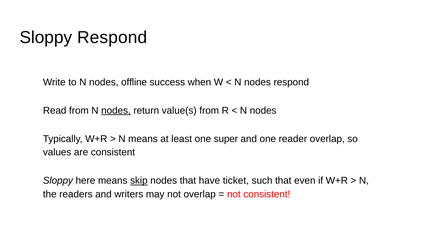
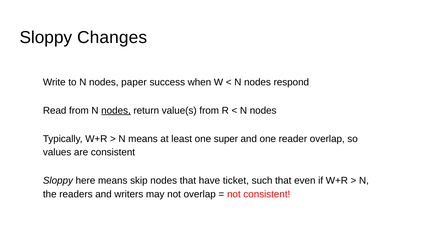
Sloppy Respond: Respond -> Changes (112, 38)
offline: offline -> paper (134, 82)
skip underline: present -> none (139, 181)
